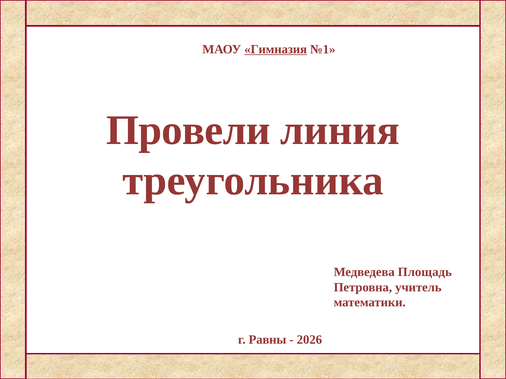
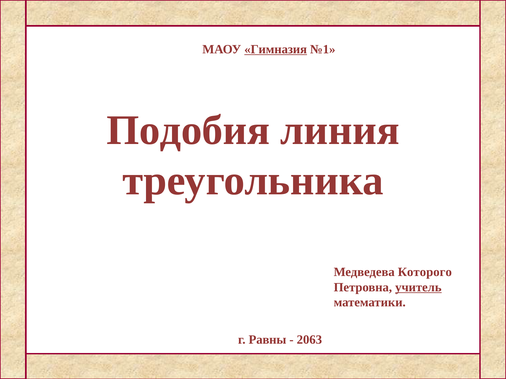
Провели: Провели -> Подобия (188, 130)
Площадь: Площадь -> Которого (425, 272)
учитель underline: none -> present (418, 288)
2026: 2026 -> 2063 (309, 340)
